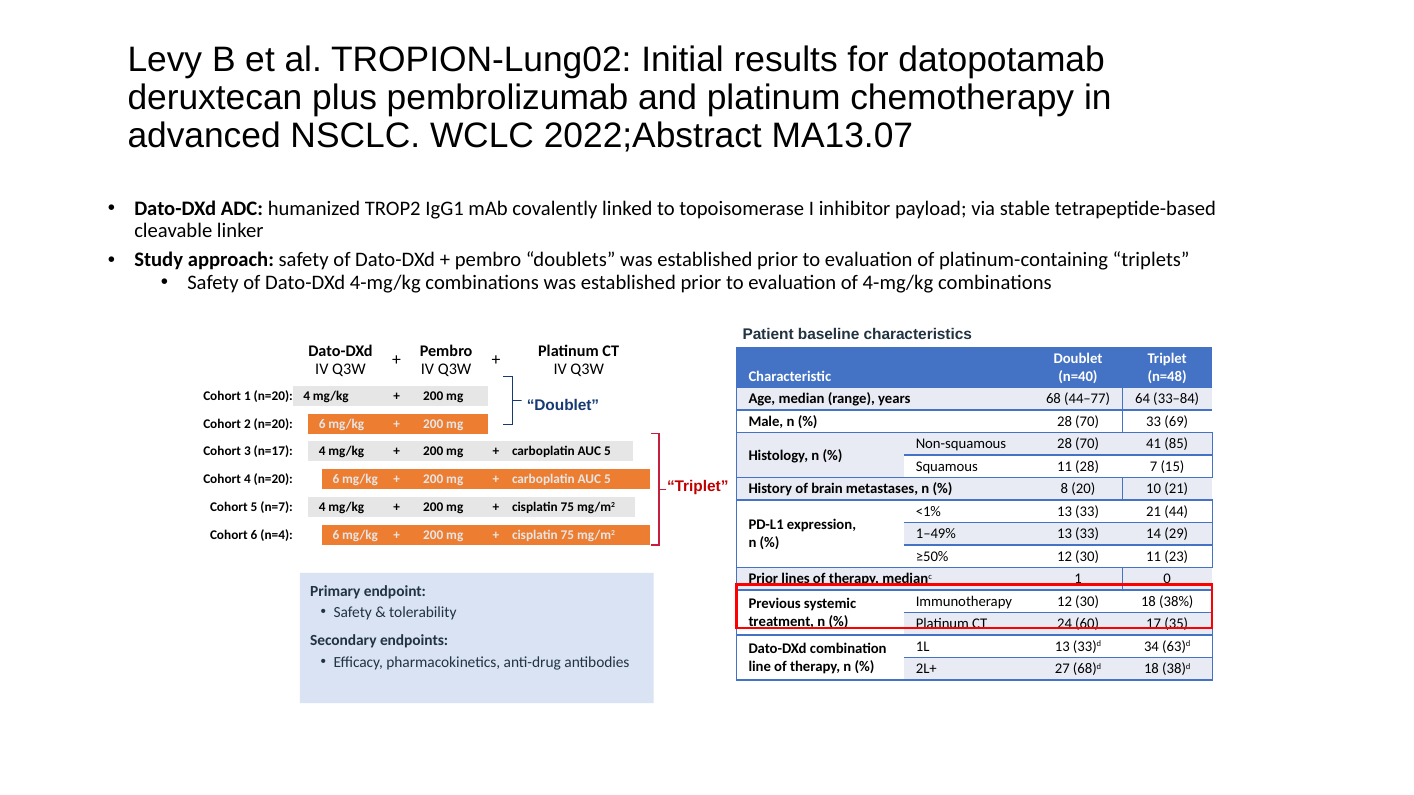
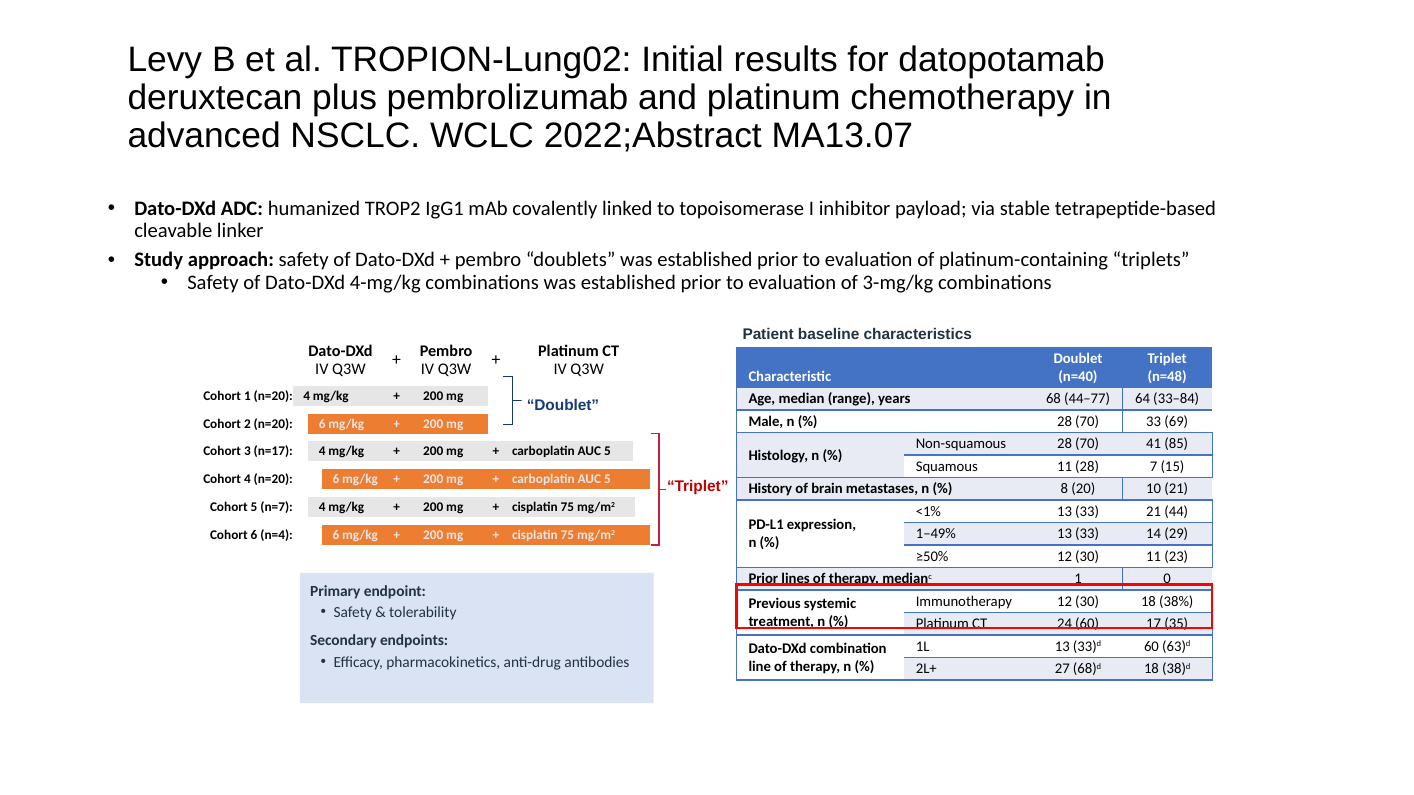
of 4-mg/kg: 4-mg/kg -> 3-mg/kg (898, 283)
33)d 34: 34 -> 60 (1151, 647)
